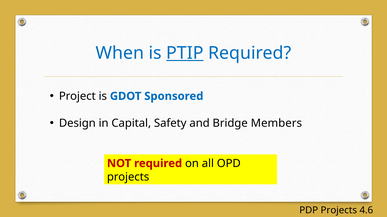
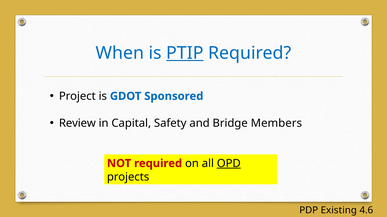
Design: Design -> Review (77, 124)
OPD underline: none -> present (229, 164)
PDP Projects: Projects -> Existing (339, 211)
